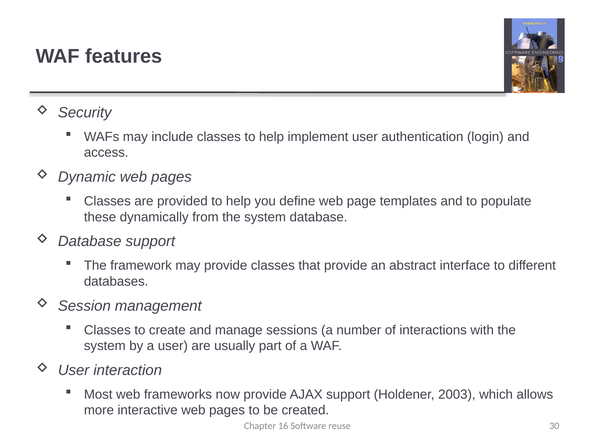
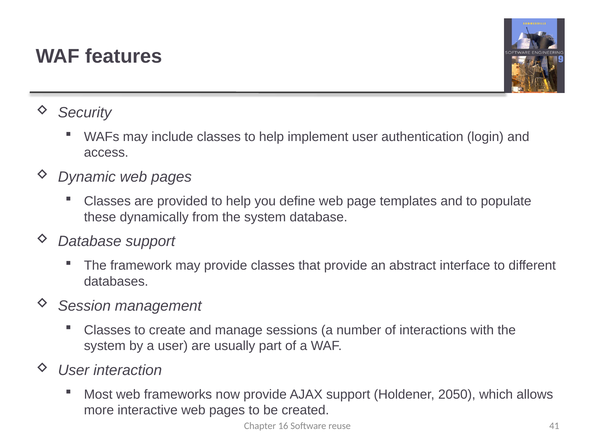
2003: 2003 -> 2050 (457, 395)
30: 30 -> 41 (554, 426)
